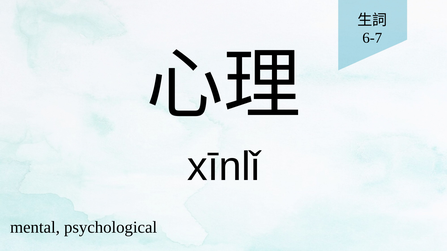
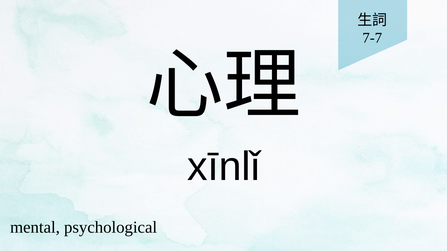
6-7: 6-7 -> 7-7 (372, 38)
